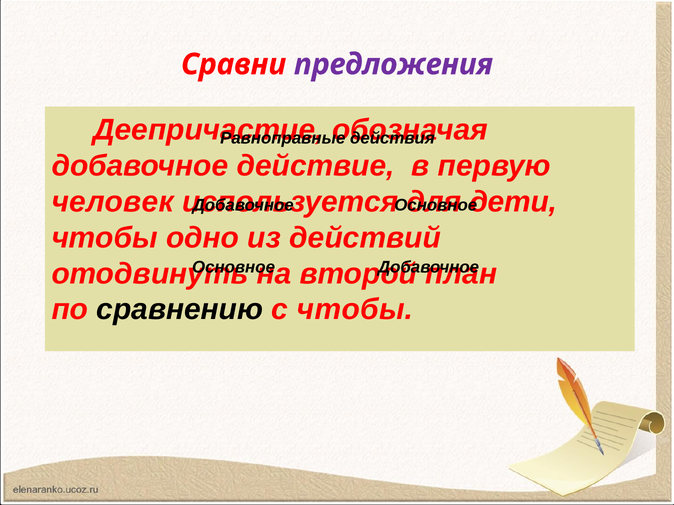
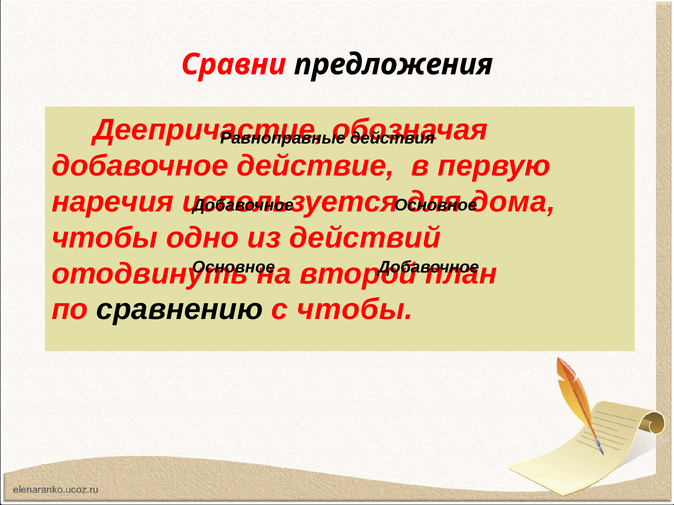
предложения colour: purple -> black (393, 64)
человек: человек -> наречия (113, 202)
дети: дети -> дома (513, 202)
